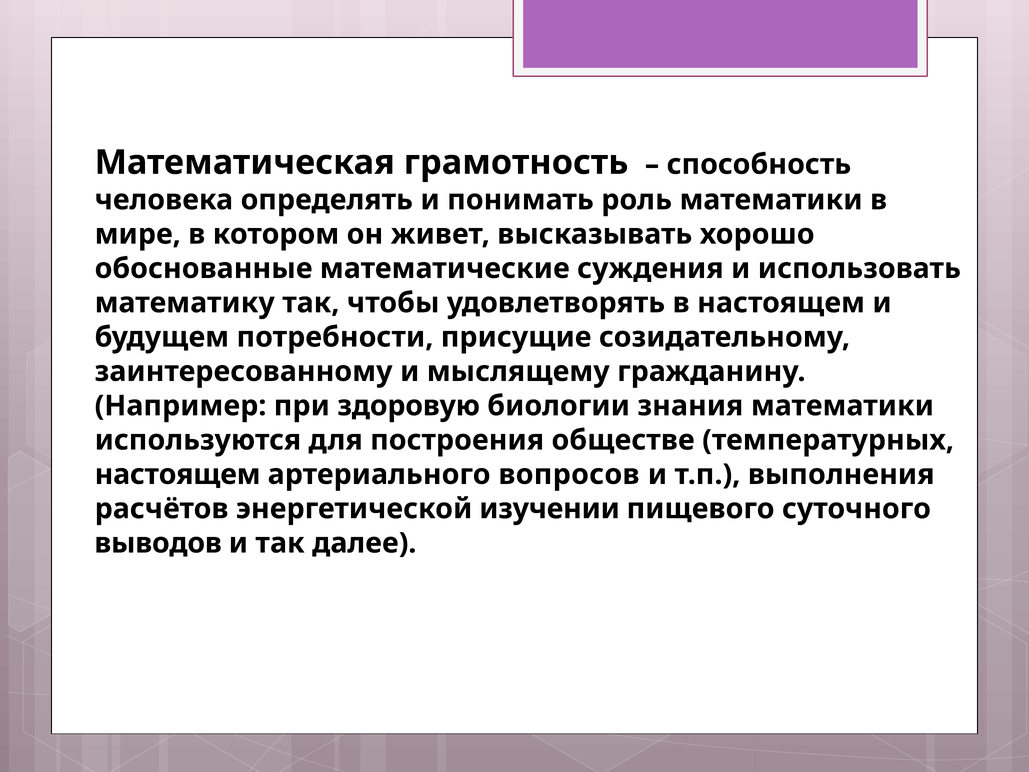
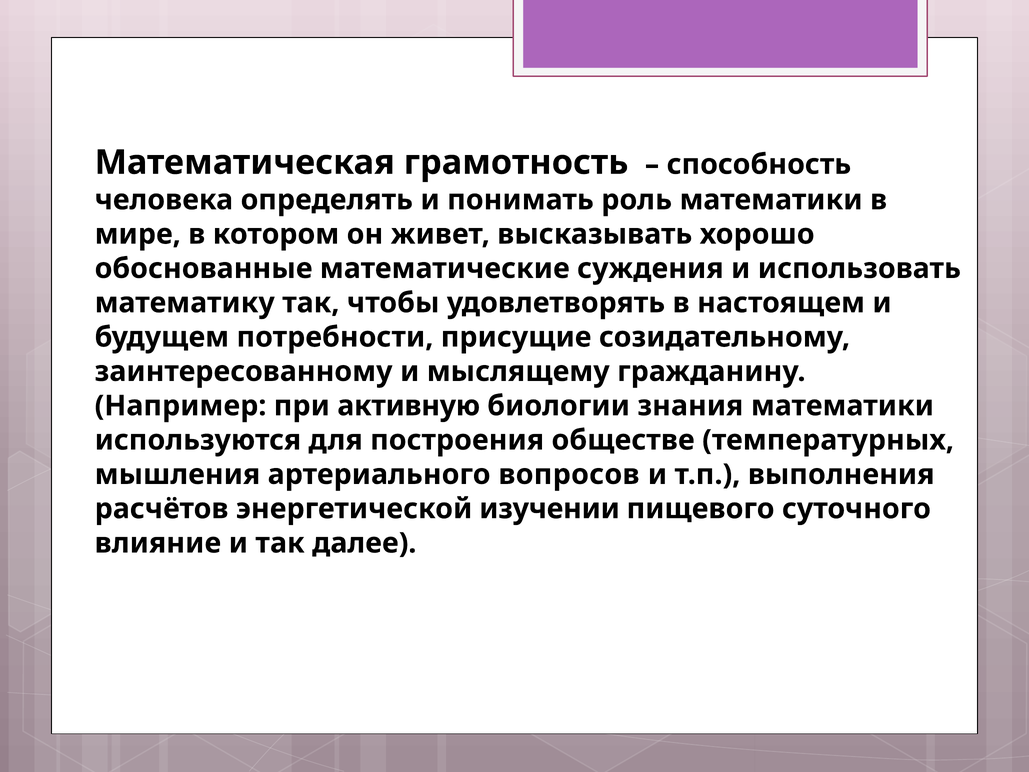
здоровую: здоровую -> активную (409, 406)
настоящем: настоящем -> мышления (177, 474)
выводов: выводов -> влияние (158, 543)
